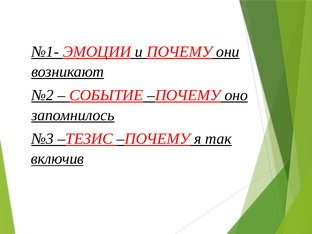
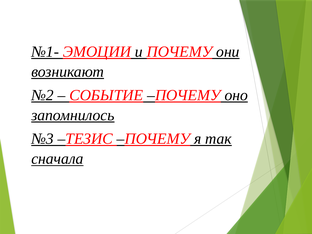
включив: включив -> сначала (57, 159)
